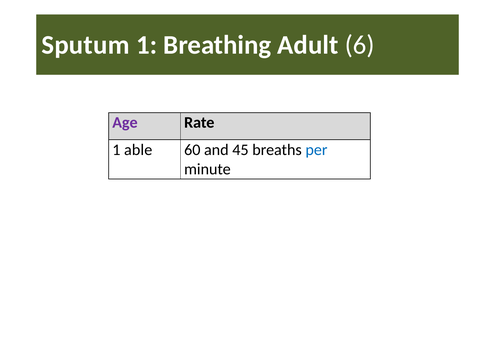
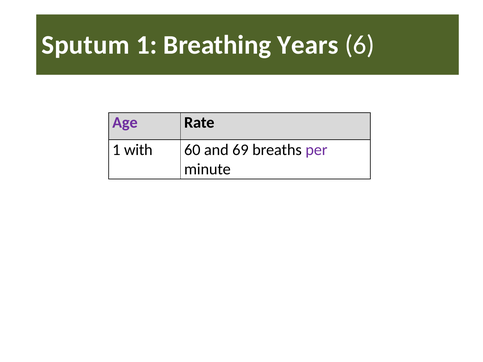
Adult: Adult -> Years (308, 45)
able: able -> with (138, 150)
45: 45 -> 69 (240, 150)
per colour: blue -> purple (316, 150)
